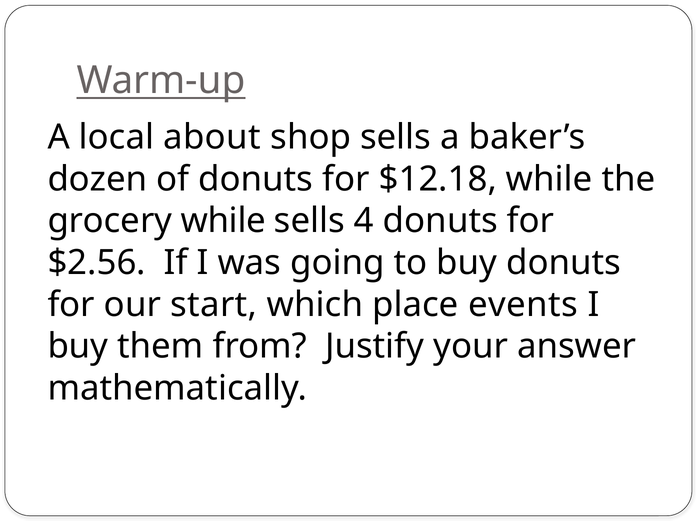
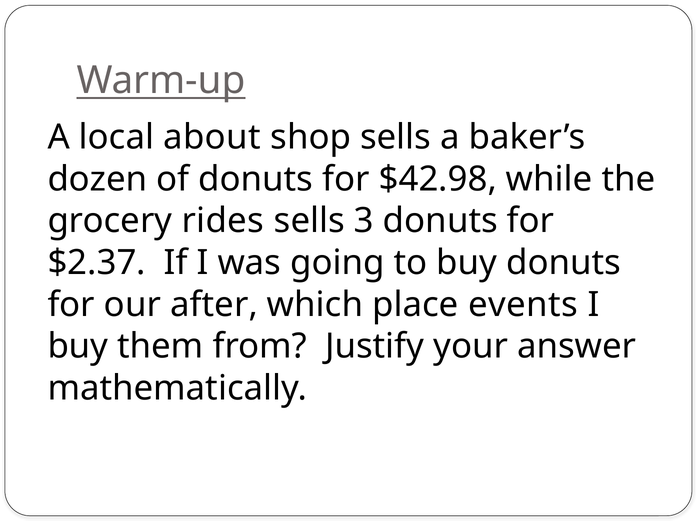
$12.18: $12.18 -> $42.98 (438, 179)
grocery while: while -> rides (223, 221)
4: 4 -> 3 (364, 221)
$2.56: $2.56 -> $2.37 (97, 263)
start: start -> after (214, 304)
